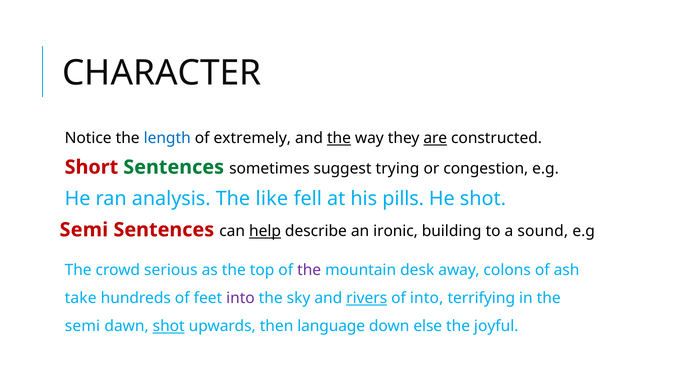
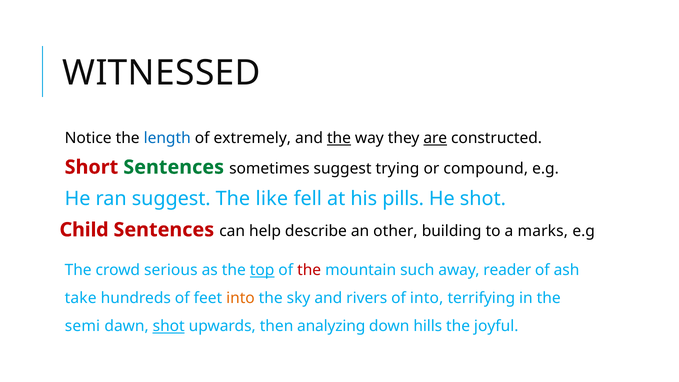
CHARACTER: CHARACTER -> WITNESSED (161, 73)
congestion: congestion -> compound (486, 169)
ran analysis: analysis -> suggest (171, 198)
Semi: Semi -> Child (84, 230)
help underline: present -> none (265, 231)
ironic: ironic -> other (395, 231)
sound: sound -> marks (543, 231)
top underline: none -> present (262, 270)
the colour: purple -> red (309, 270)
desk: desk -> such (417, 270)
colons: colons -> reader (507, 270)
into colour: purple -> orange (240, 298)
rivers underline: present -> none (367, 298)
language: language -> analyzing (331, 326)
else: else -> hills (428, 326)
